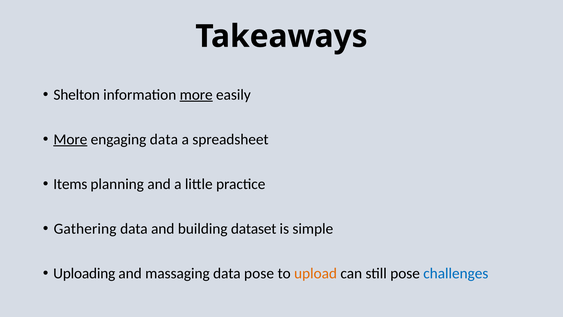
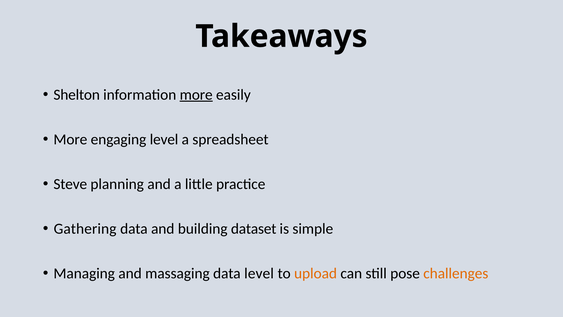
More underline: present -> none (70, 139)
engaging data: data -> level (164, 139)
Items: Items -> Steve (70, 184)
Uploading: Uploading -> Managing (84, 273)
data pose: pose -> level (259, 273)
challenges colour: blue -> orange (456, 273)
